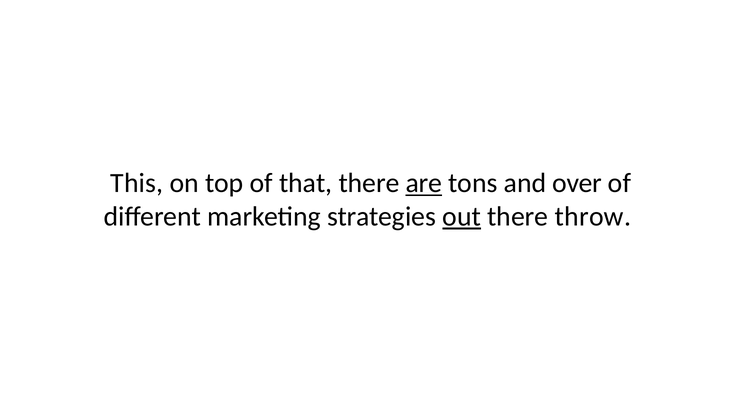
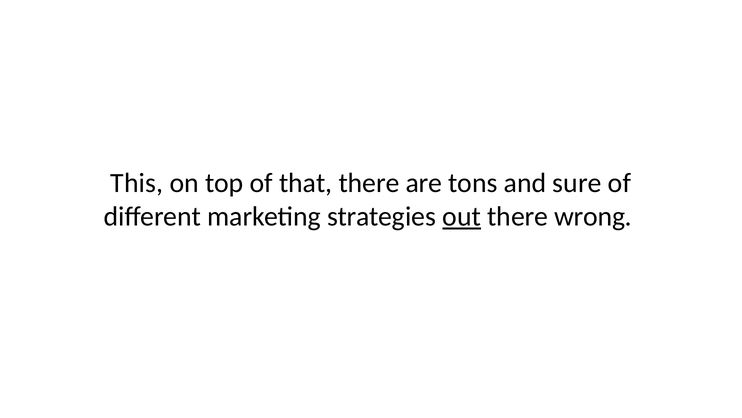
are underline: present -> none (424, 183)
over: over -> sure (577, 183)
throw: throw -> wrong (593, 217)
